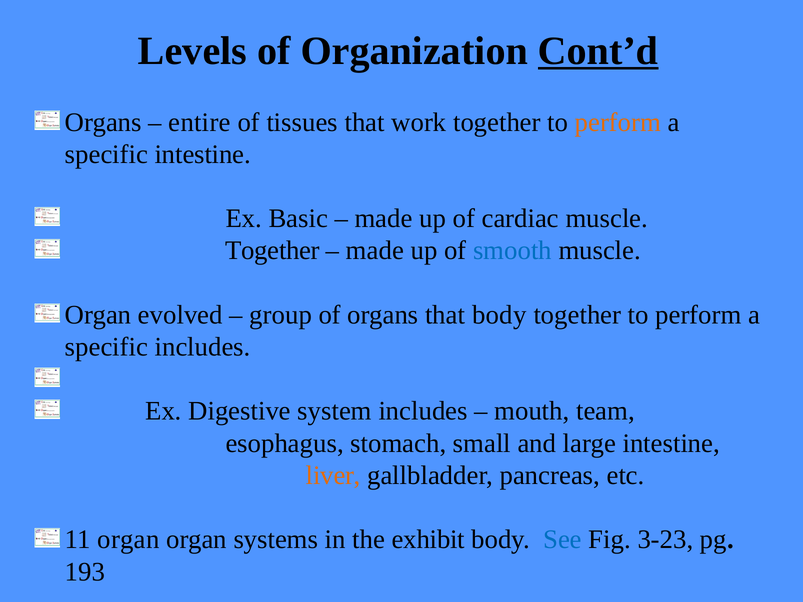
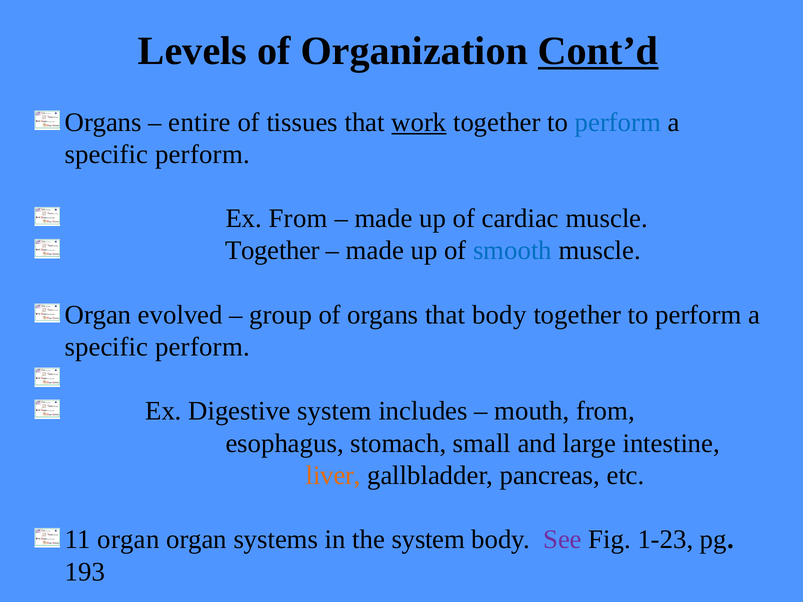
work underline: none -> present (419, 122)
perform colour: orange -> blue (618, 122)
intestine: intestine -> perform (203, 154)
Ex Basic: Basic -> From (298, 219)
includes: includes -> perform (203, 347)
mouth team: team -> from (605, 411)
the exhibit: exhibit -> system (428, 540)
See colour: blue -> purple (562, 540)
3-23: 3-23 -> 1-23 (665, 540)
